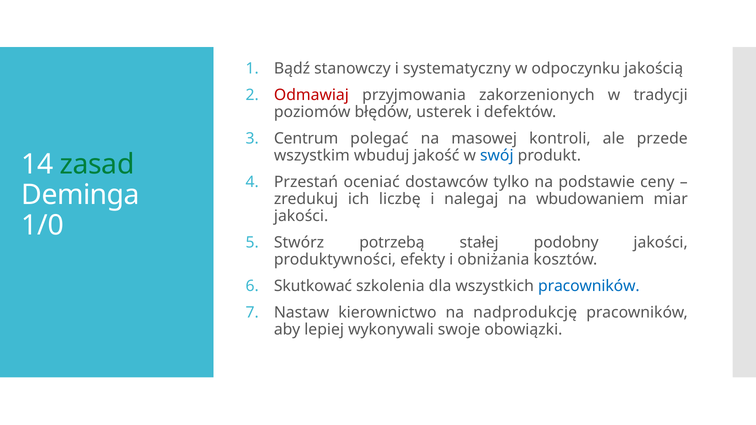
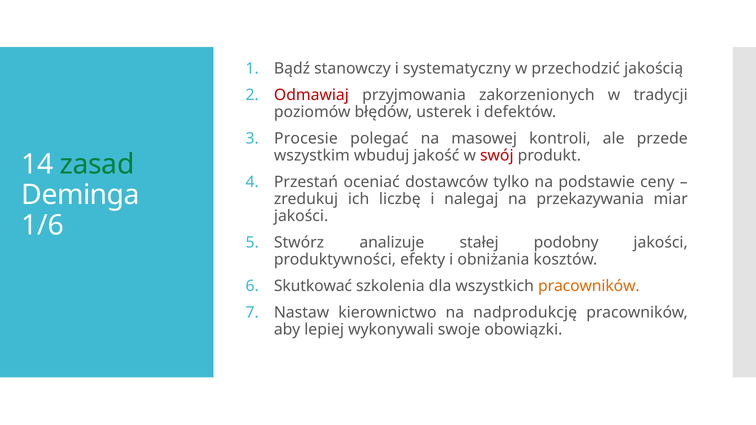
odpoczynku: odpoczynku -> przechodzić (576, 68)
Centrum: Centrum -> Procesie (306, 138)
swój colour: blue -> red (497, 155)
wbudowaniem: wbudowaniem -> przekazywania (590, 199)
1/0: 1/0 -> 1/6 (43, 226)
potrzebą: potrzebą -> analizuje (392, 243)
pracowników colour: blue -> orange (589, 286)
